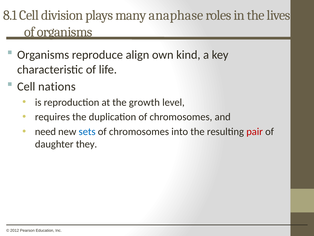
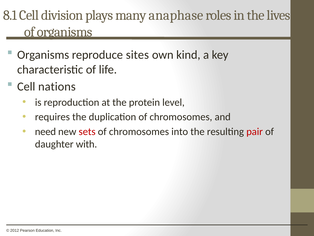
align: align -> sites (137, 55)
growth: growth -> protein (144, 102)
sets colour: blue -> red (87, 131)
they: they -> with (86, 144)
